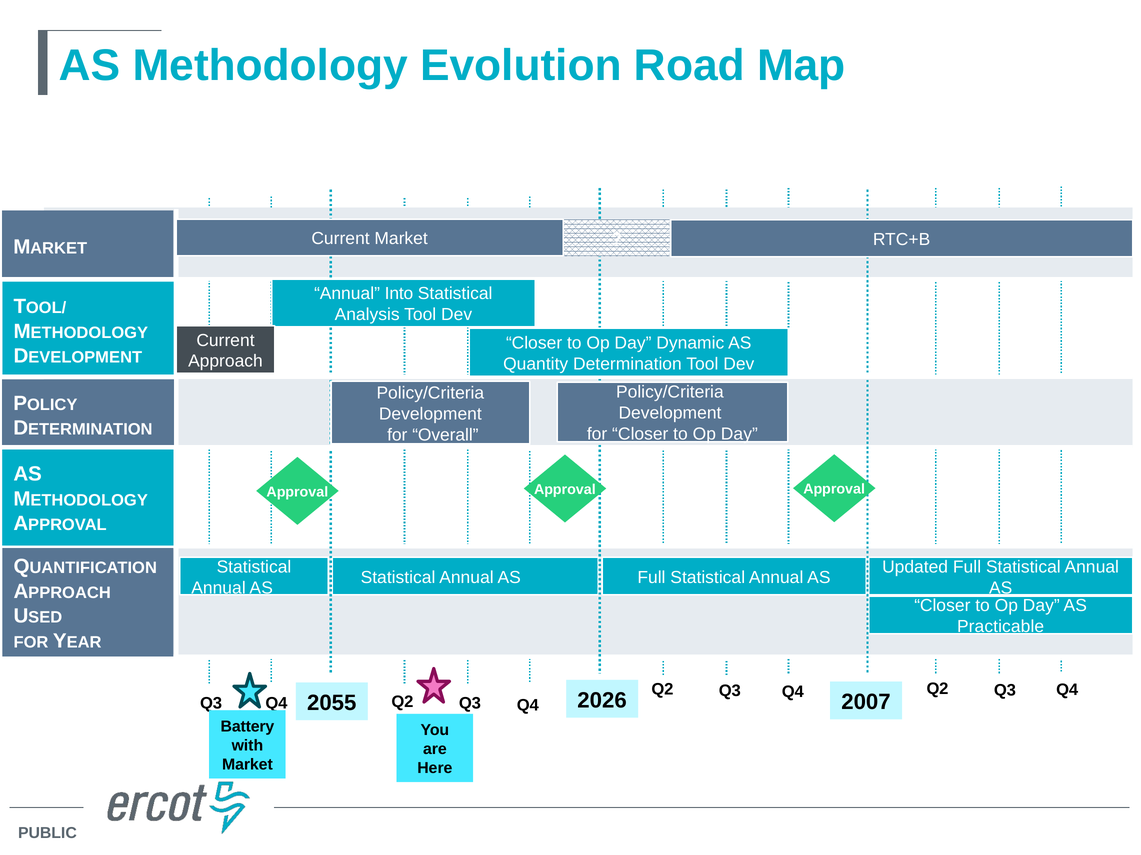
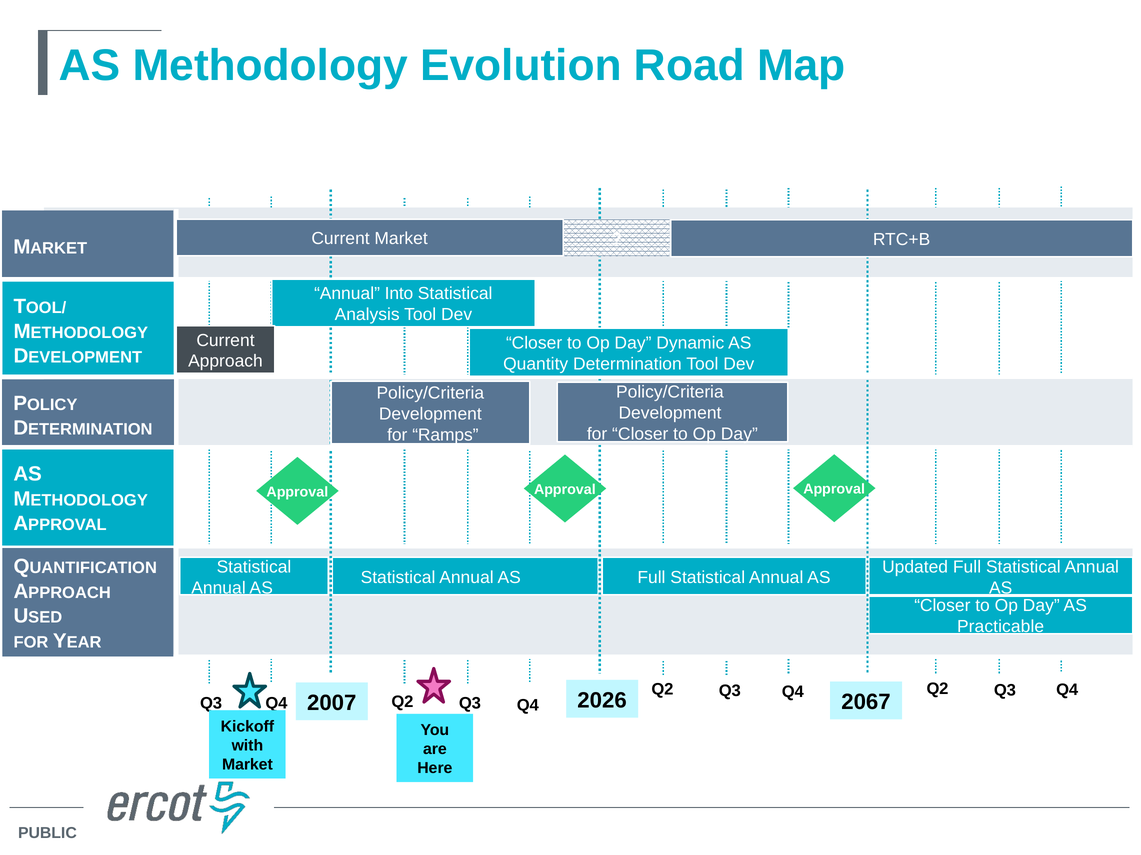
Overall: Overall -> Ramps (445, 435)
2055: 2055 -> 2007 (332, 704)
2007: 2007 -> 2067 (866, 703)
Battery: Battery -> Kickoff (247, 727)
